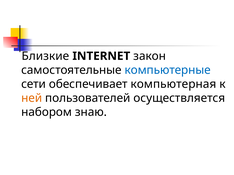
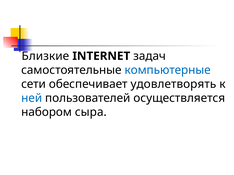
закон: закон -> задач (150, 56)
компьютерная: компьютерная -> удовлетворять (173, 84)
ней colour: orange -> blue (32, 98)
знаю: знаю -> сыра (91, 112)
